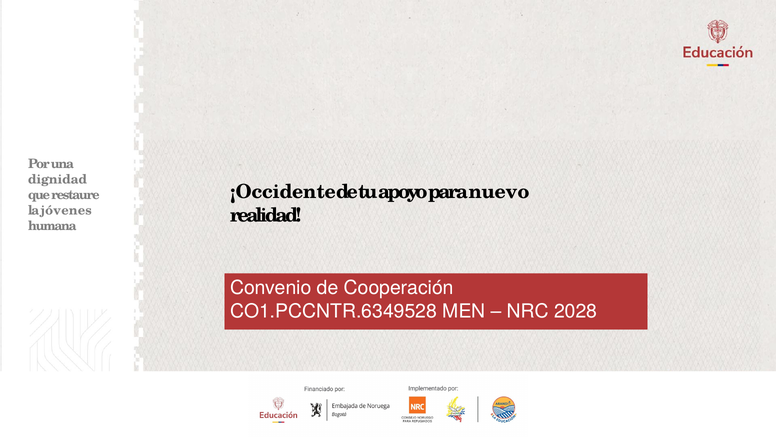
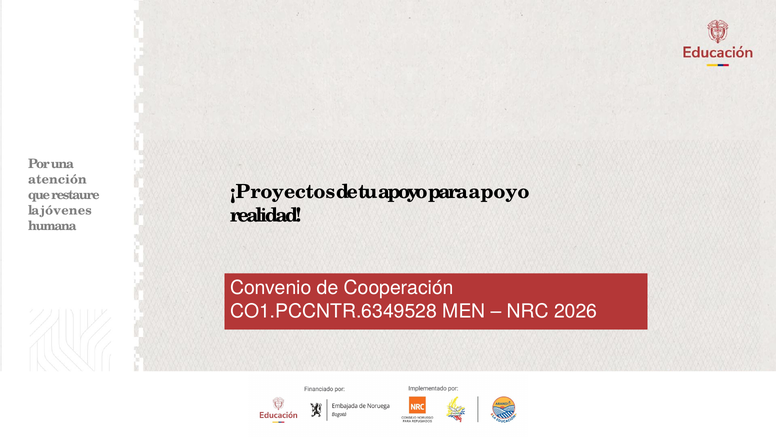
dignidad: dignidad -> atención (57, 179)
¡Occidente: ¡Occidente -> ¡Proyectos (283, 192)
para nuevo: nuevo -> apoyo (499, 192)
2028: 2028 -> 2026 (576, 311)
